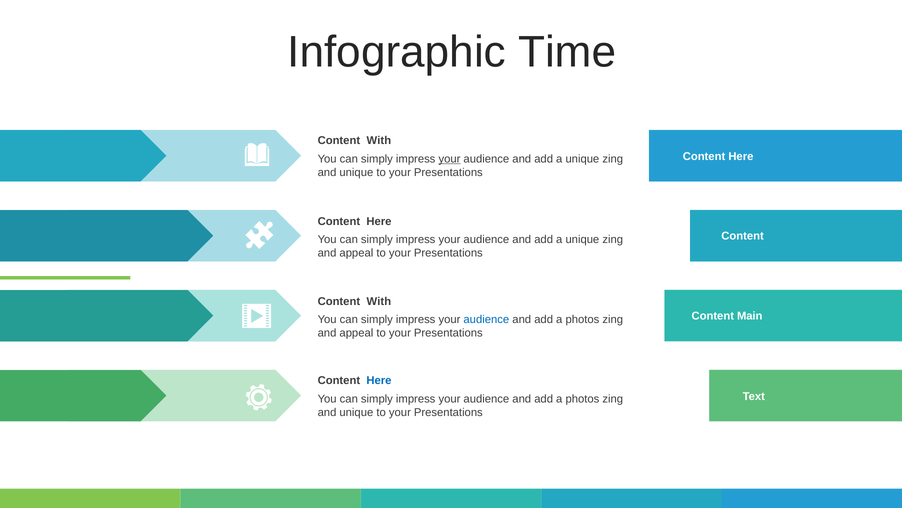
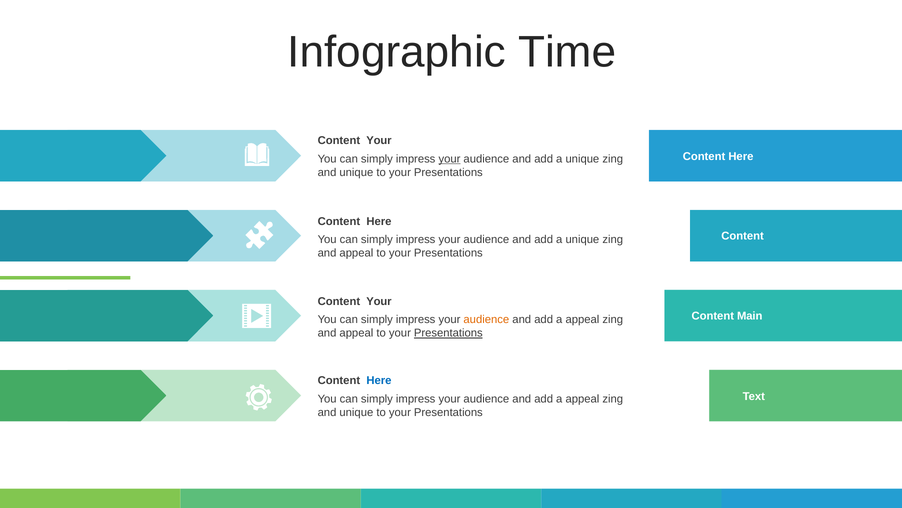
With: With -> Your (379, 141)
With: With -> Your (379, 301)
audience colour: blue -> orange (486, 319)
photos: photos -> appeal (582, 319)
Presentations underline: none -> present (448, 333)
photos: photos -> appeal (582, 398)
